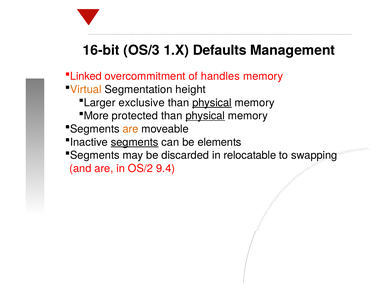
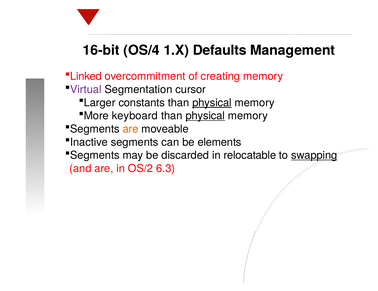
OS/3: OS/3 -> OS/4 (142, 50)
handles: handles -> creating (220, 76)
Virtual colour: orange -> purple (86, 90)
height: height -> cursor (191, 90)
exclusive: exclusive -> constants (142, 103)
protected: protected -> keyboard (135, 116)
segments underline: present -> none (135, 142)
swapping underline: none -> present (314, 155)
9.4: 9.4 -> 6.3 (166, 169)
